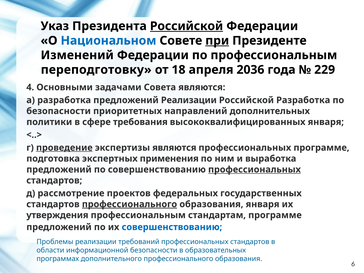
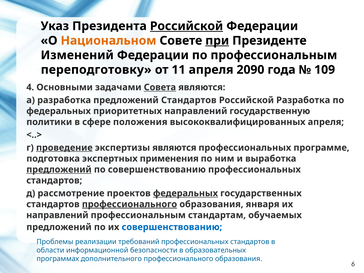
Национальном colour: blue -> orange (109, 41)
18: 18 -> 11 (179, 70)
2036: 2036 -> 2090 (250, 70)
229: 229 -> 109 (325, 70)
Совета underline: none -> present (160, 87)
предложений Реализации: Реализации -> Стандартов (189, 100)
безопасности: безопасности -> федеральных (59, 111)
дополнительных: дополнительных -> государственную (270, 111)
требования: требования -> положения (140, 122)
высококвалифицированных января: января -> апреля (326, 122)
предложений underline: none -> present (59, 170)
профессиональных underline: present -> none (254, 170)
федеральных underline: none -> present (185, 193)
утверждения: утверждения -> направлений (57, 215)
стандартам программе: программе -> обучаемых (275, 215)
